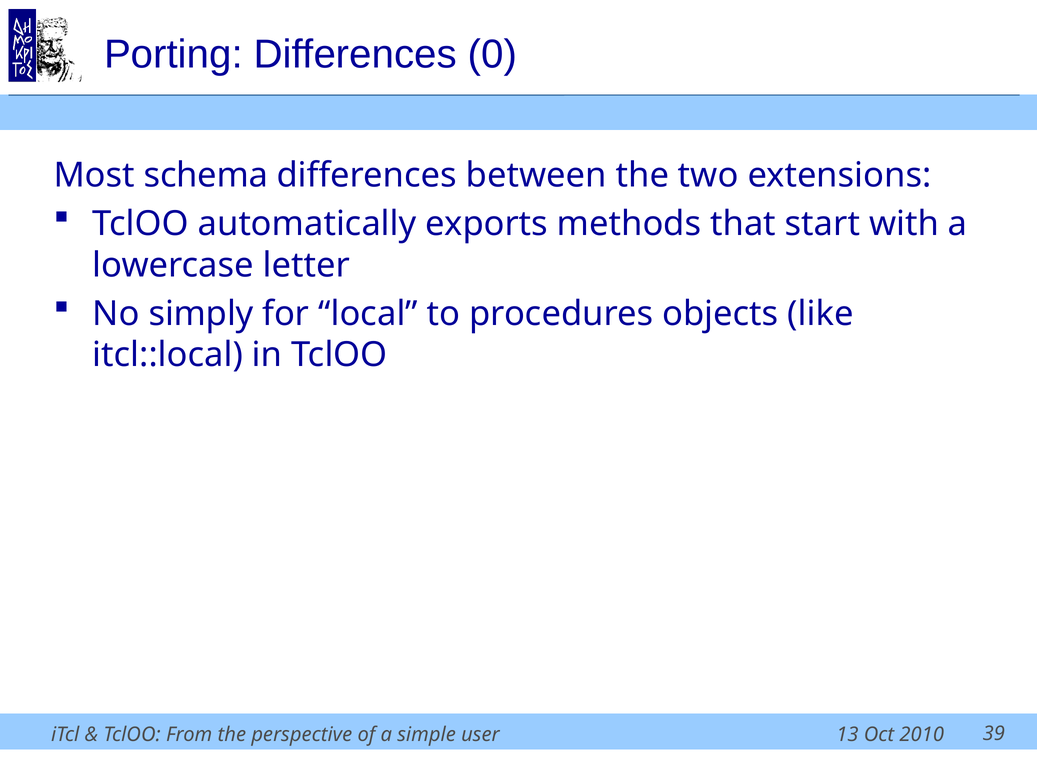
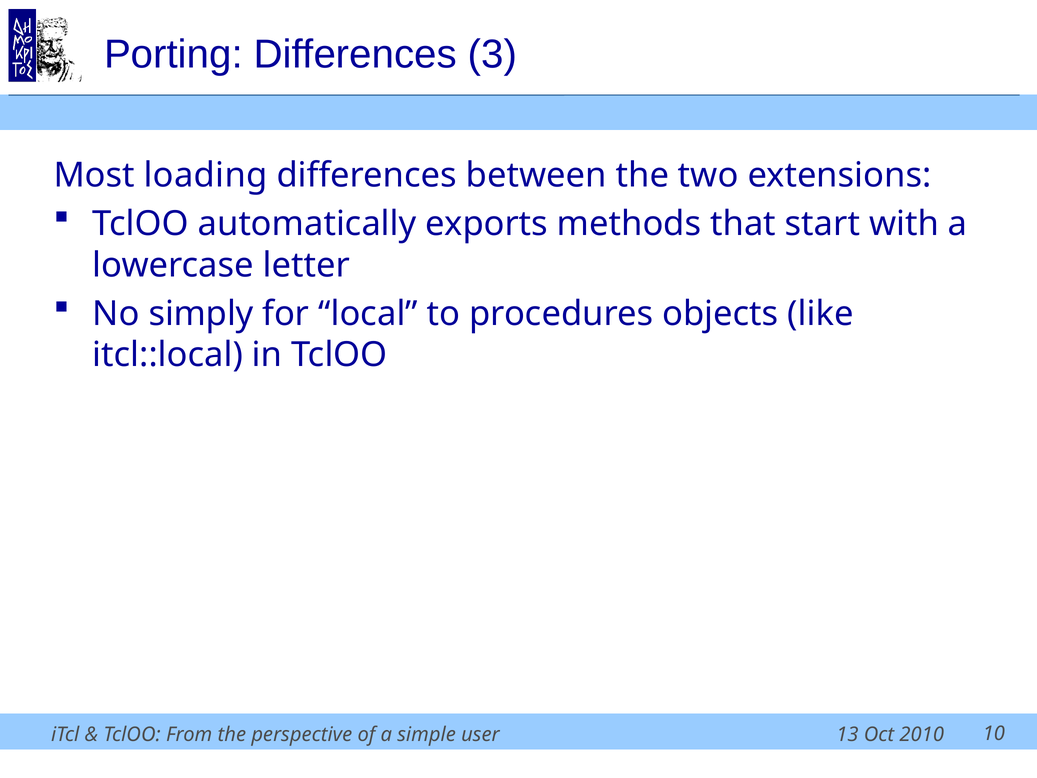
0: 0 -> 3 (492, 55)
schema: schema -> loading (206, 175)
39: 39 -> 10 (994, 733)
